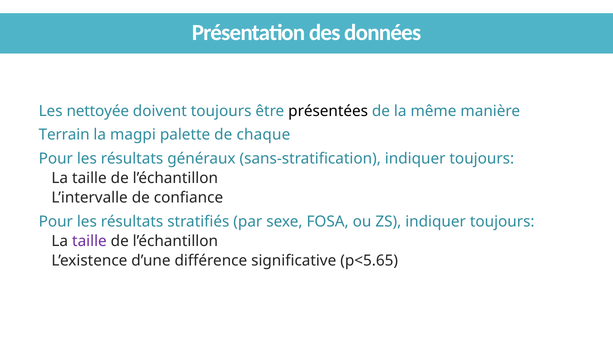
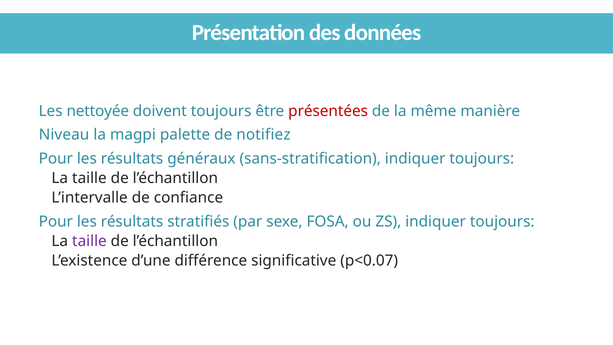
présentées colour: black -> red (328, 111)
Terrain: Terrain -> Niveau (64, 135)
chaque: chaque -> notifiez (263, 135)
p<5.65: p<5.65 -> p<0.07 (369, 261)
